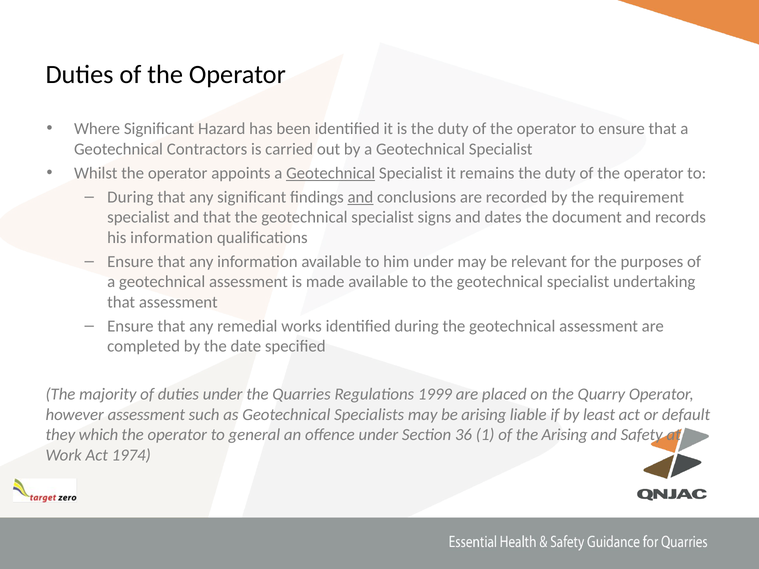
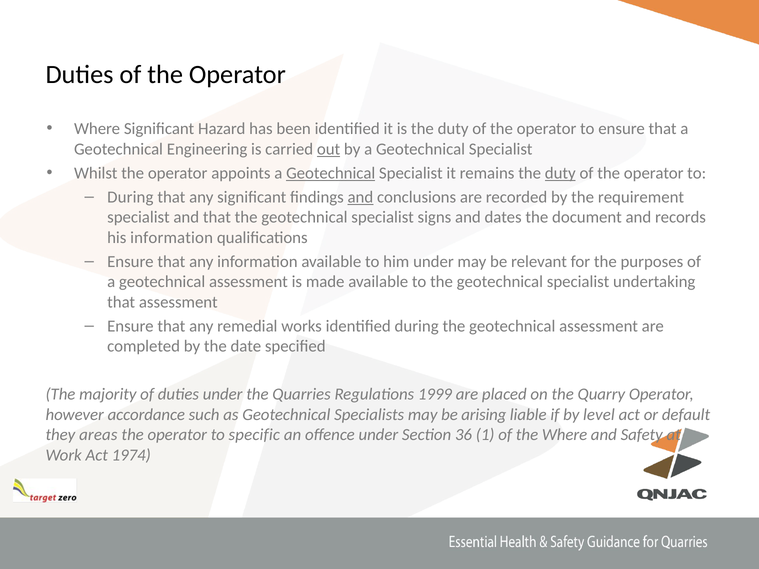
Contractors: Contractors -> Engineering (207, 149)
out underline: none -> present (329, 149)
duty underline: none -> present (560, 173)
however assessment: assessment -> accordance (146, 415)
least: least -> level (599, 415)
which: which -> areas (98, 435)
general: general -> specific (254, 435)
the Arising: Arising -> Where (565, 435)
